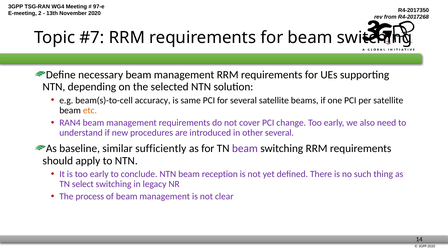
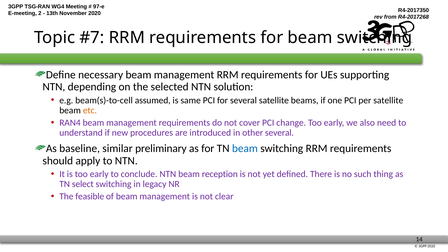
accuracy: accuracy -> assumed (153, 100)
sufficiently: sufficiently -> preliminary (161, 149)
beam colour: purple -> blue (245, 149)
process: process -> feasible (90, 197)
